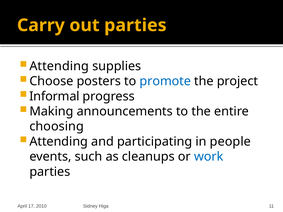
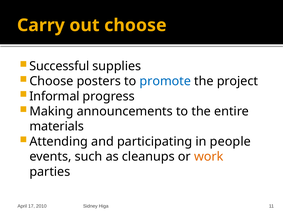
out parties: parties -> choose (135, 25)
Attending: Attending -> Successful (59, 66)
choosing: choosing -> materials (57, 127)
work colour: blue -> orange (209, 157)
